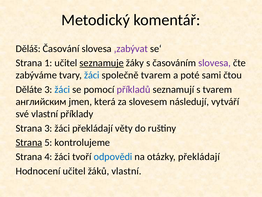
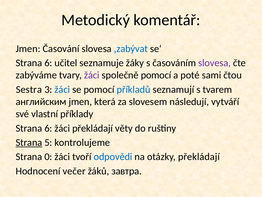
Děláš: Děláš -> Jmen (28, 49)
‚zabývat colour: purple -> blue (131, 49)
1: 1 -> 6 (48, 63)
seznamuje underline: present -> none (102, 63)
žáci colour: blue -> purple (92, 75)
společně tvarem: tvarem -> pomocí (156, 75)
Děláte: Děláte -> Sestra (29, 89)
příkladů colour: purple -> blue (134, 89)
3: 3 -> 6 (48, 128)
4: 4 -> 0 (48, 156)
Hodnocení učitel: učitel -> večer (74, 171)
žáků vlastní: vlastní -> завтра (127, 171)
